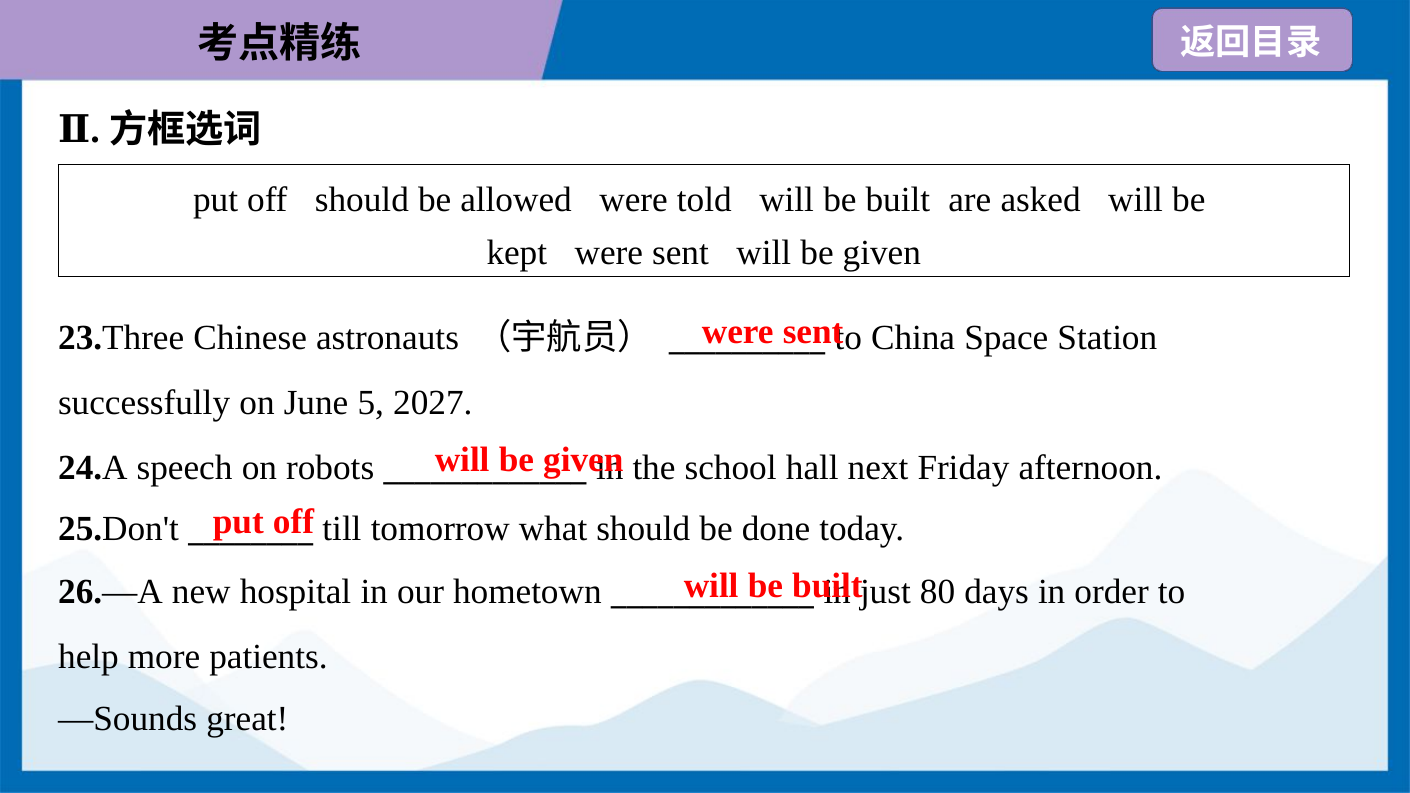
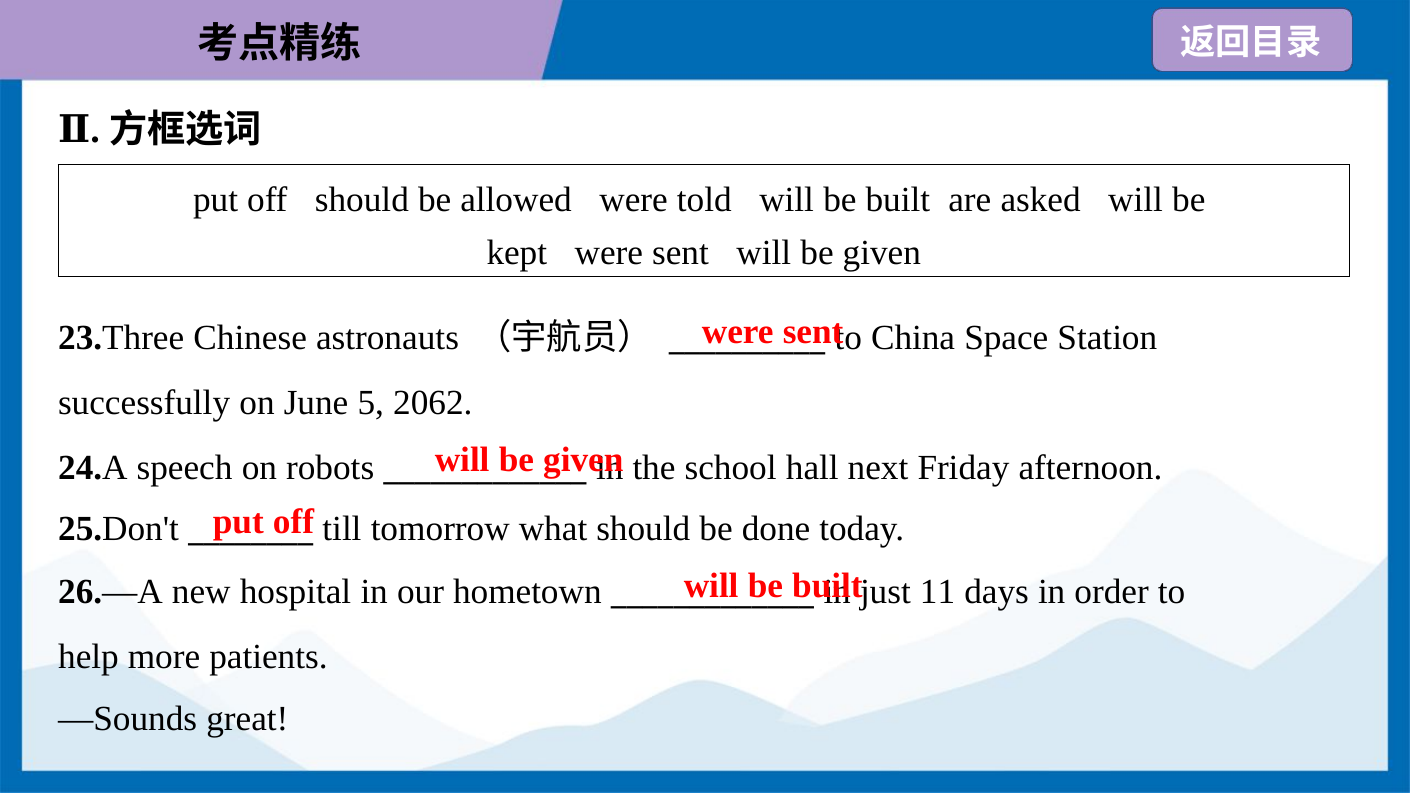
2027: 2027 -> 2062 (433, 403)
80: 80 -> 11 (938, 592)
